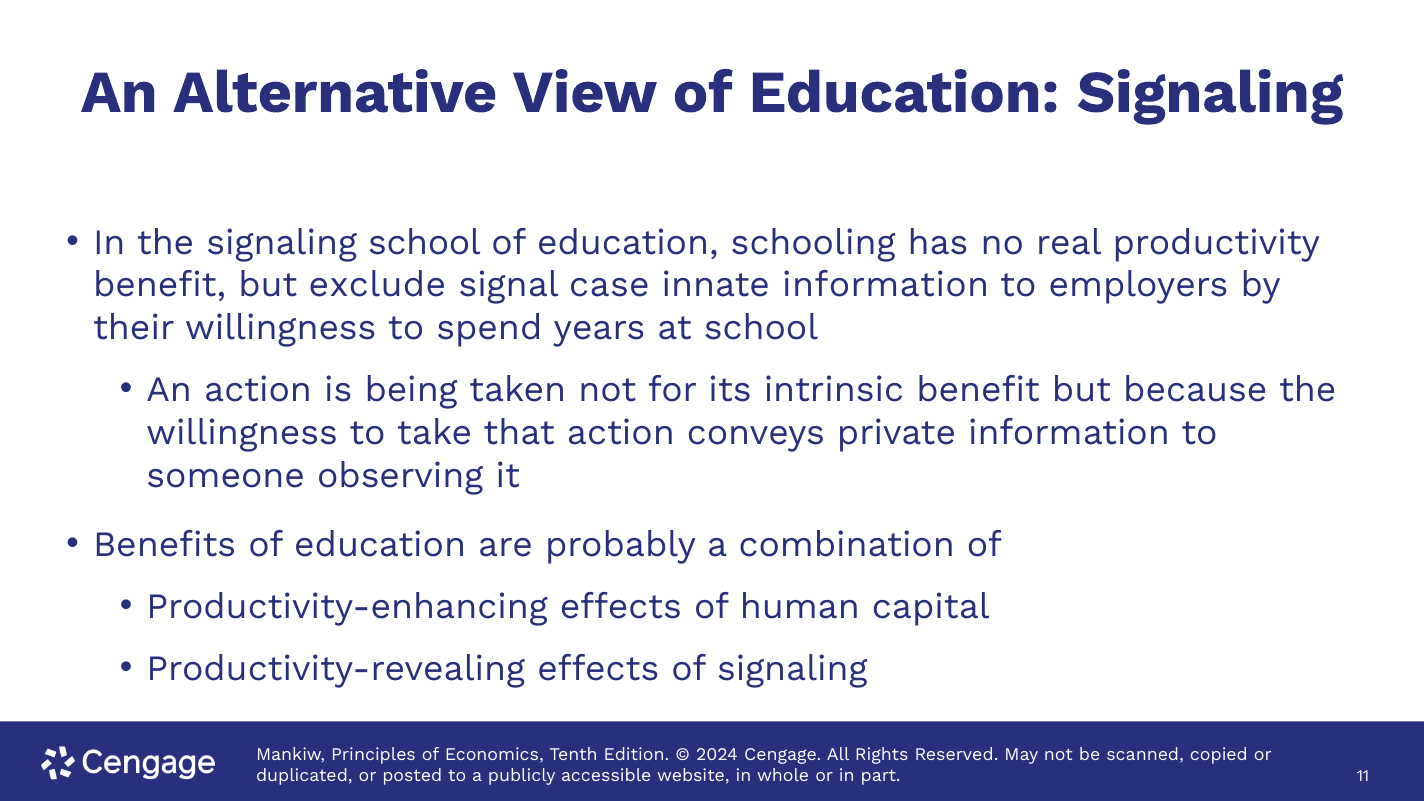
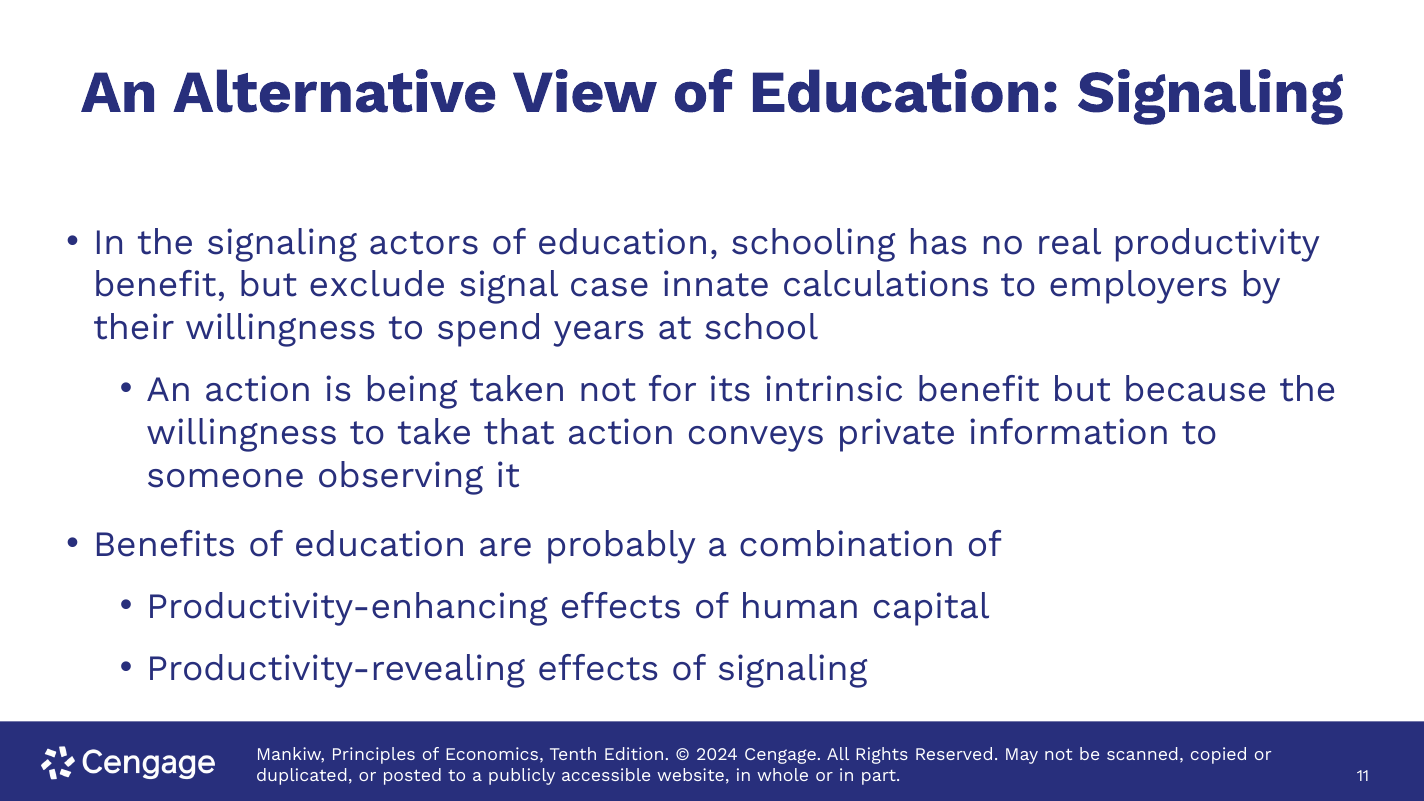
signaling school: school -> actors (424, 242)
innate information: information -> calculations (886, 285)
